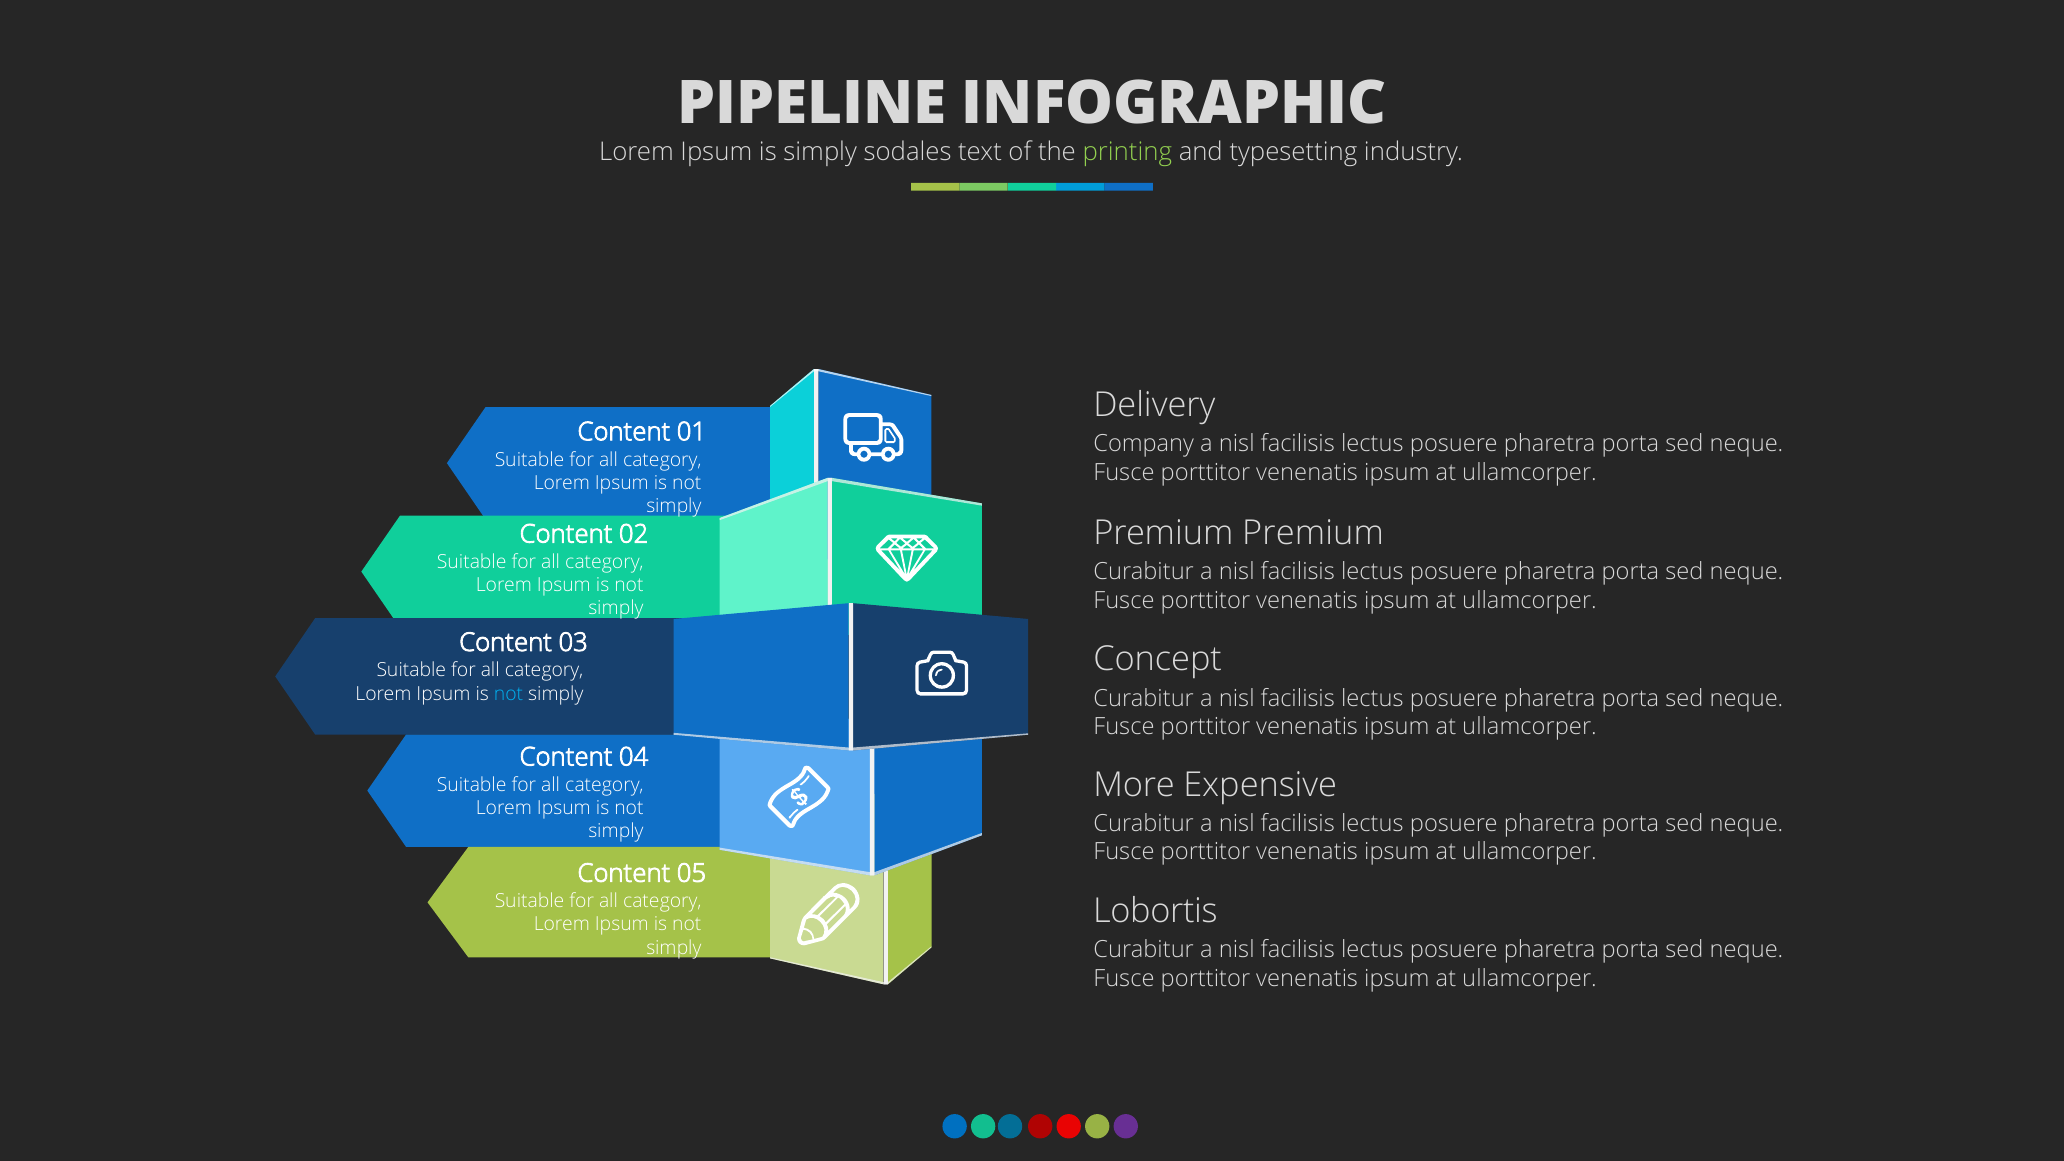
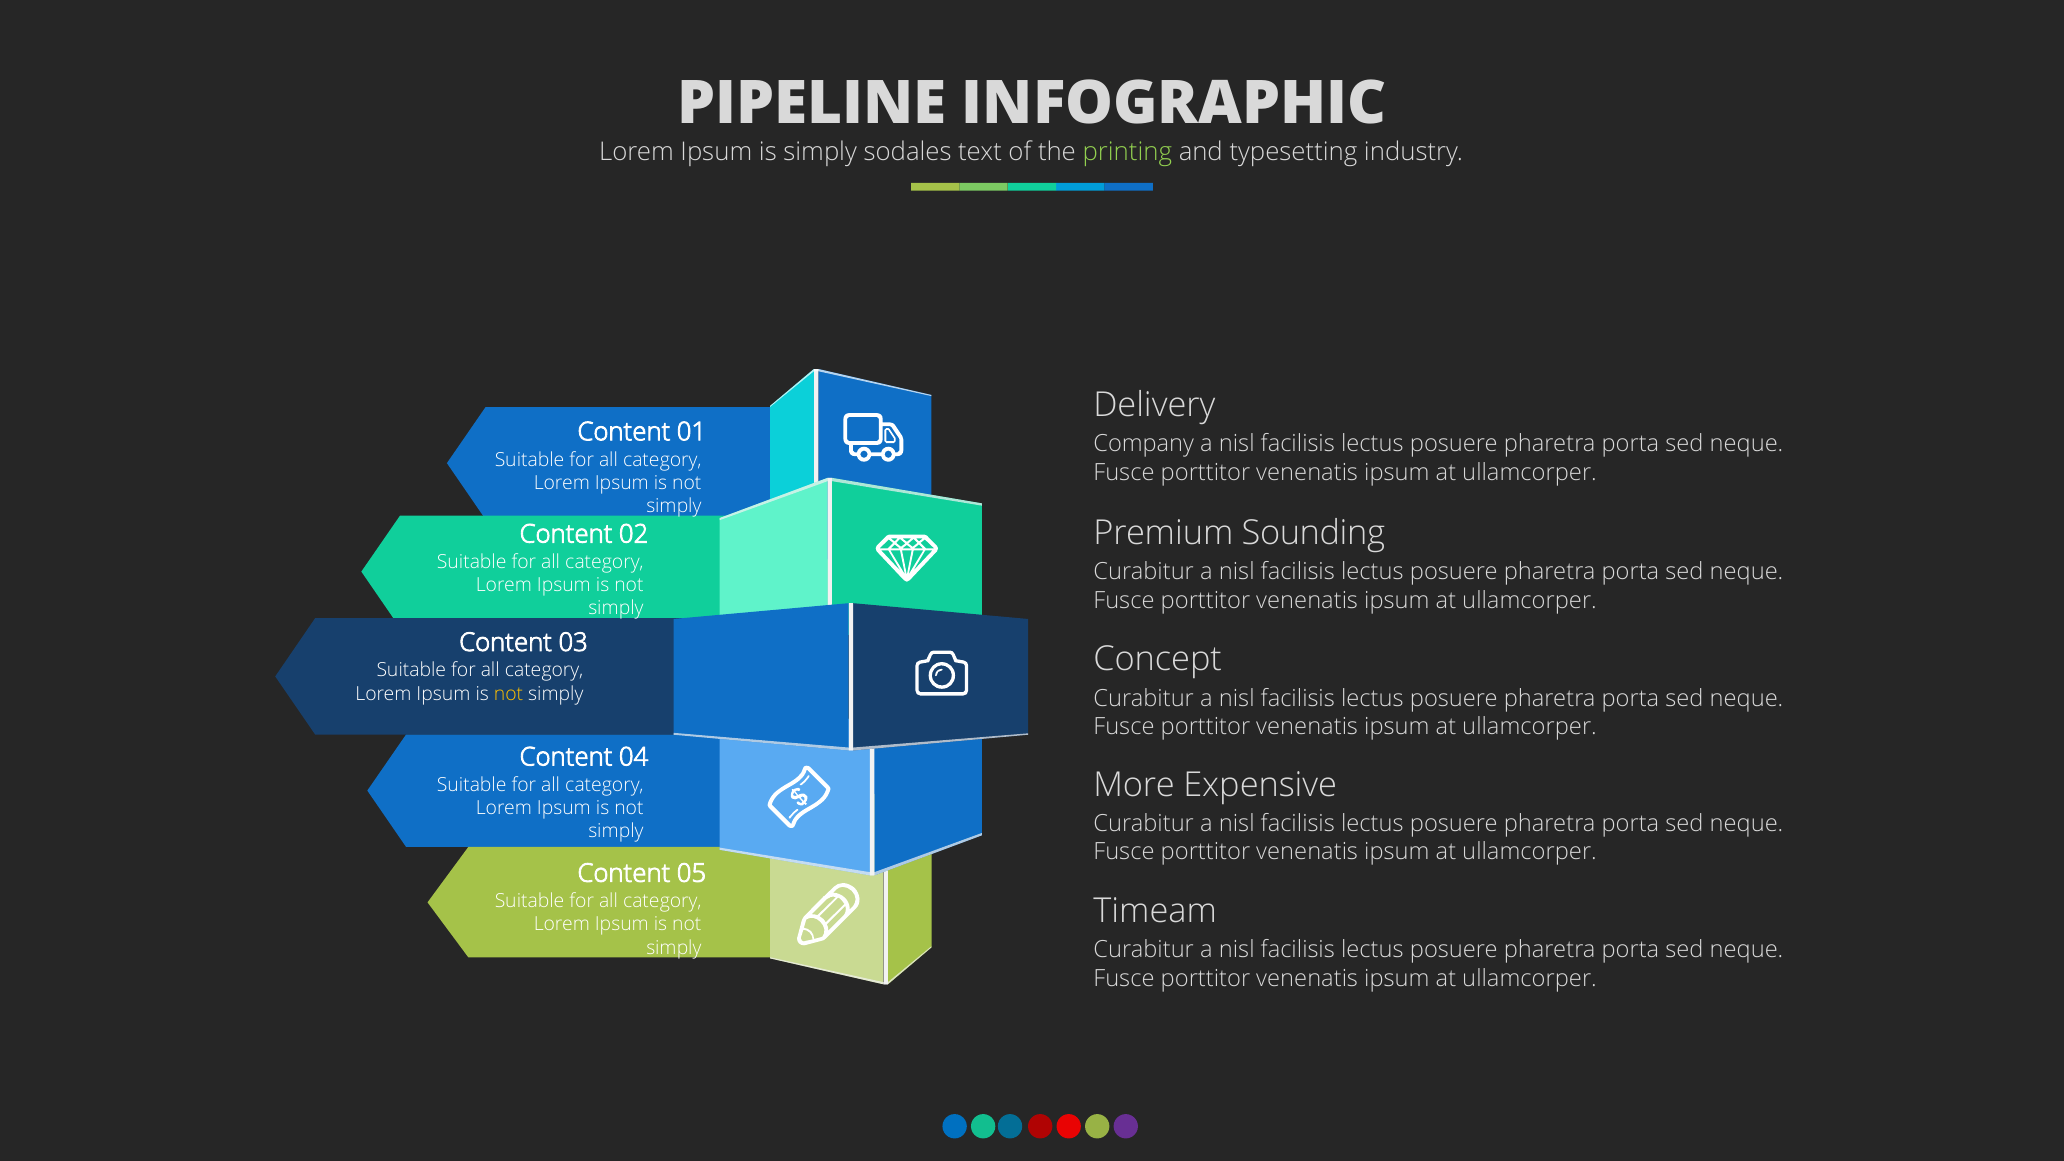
Premium Premium: Premium -> Sounding (1313, 533)
not colour: light blue -> yellow (508, 694)
Lobortis: Lobortis -> Timeam (1155, 911)
